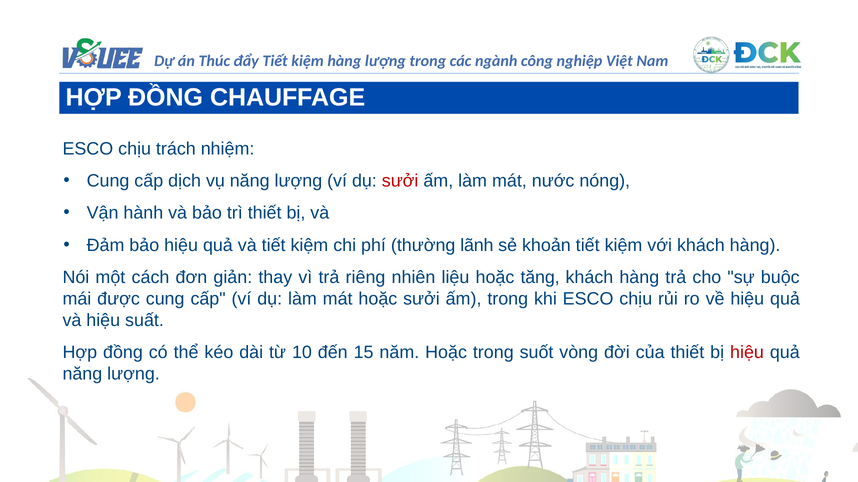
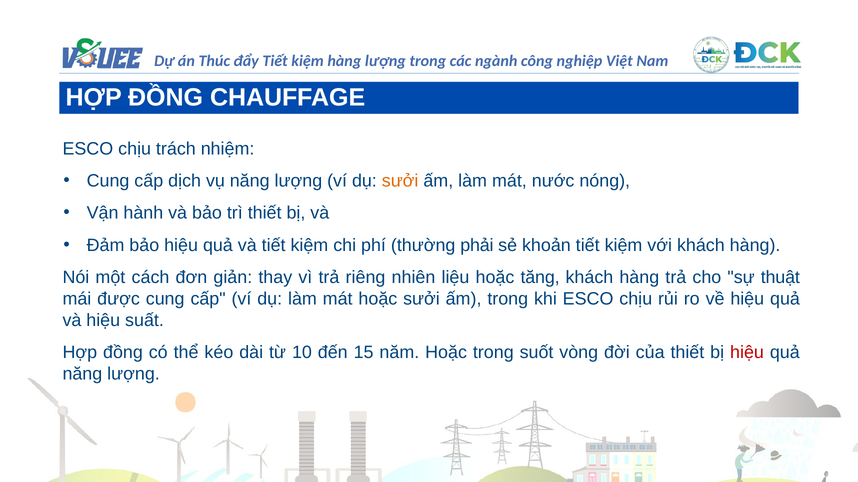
sưởi colour: red -> orange (400, 181)
lãnh: lãnh -> phải (477, 245)
buộc: buộc -> thuật (780, 278)
